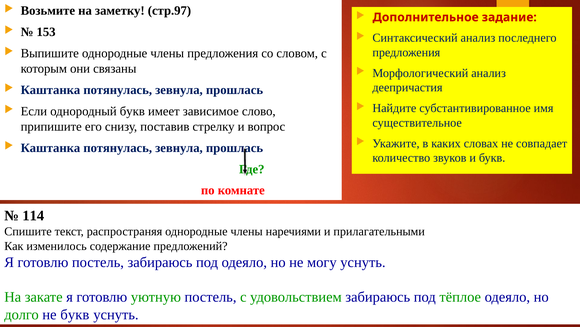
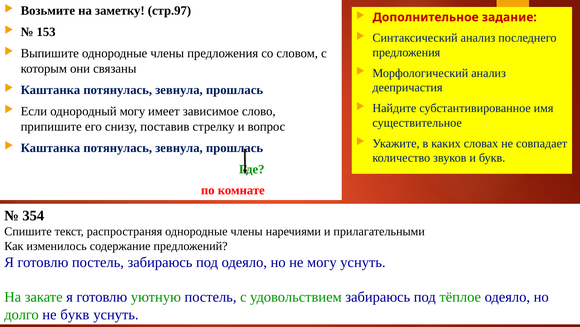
однородный букв: букв -> могу (132, 111)
114: 114 -> 354 (33, 215)
